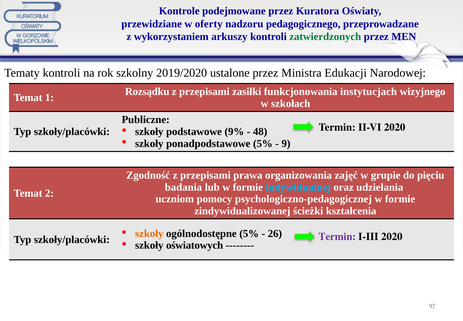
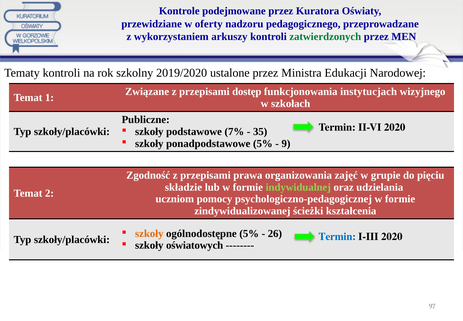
Rozsądku: Rozsądku -> Związane (147, 92)
zasiłki: zasiłki -> dostęp (247, 92)
9%: 9% -> 7% (234, 131)
48: 48 -> 35 (260, 131)
badania: badania -> składzie (183, 187)
indywidualnej colour: light blue -> light green (298, 187)
Termin colour: purple -> blue (337, 236)
